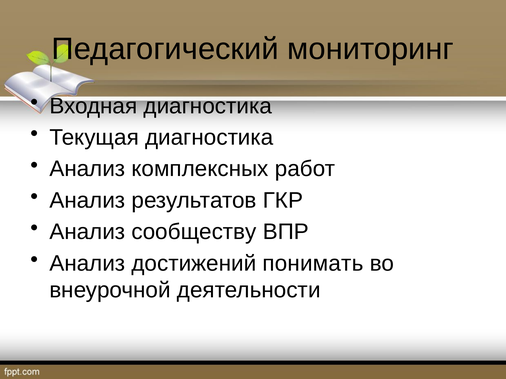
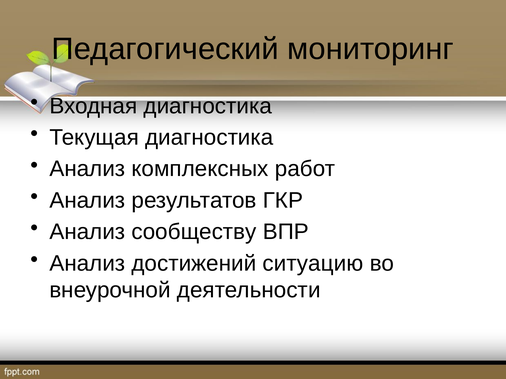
понимать: понимать -> ситуацию (313, 264)
